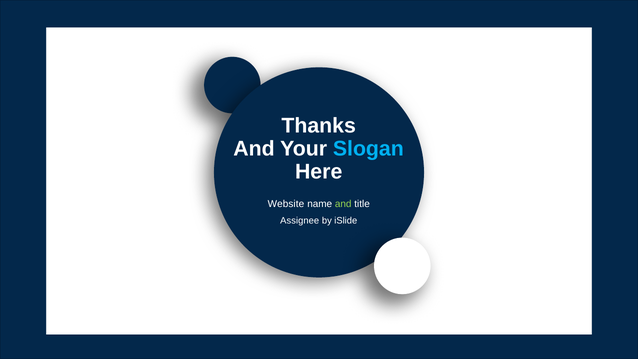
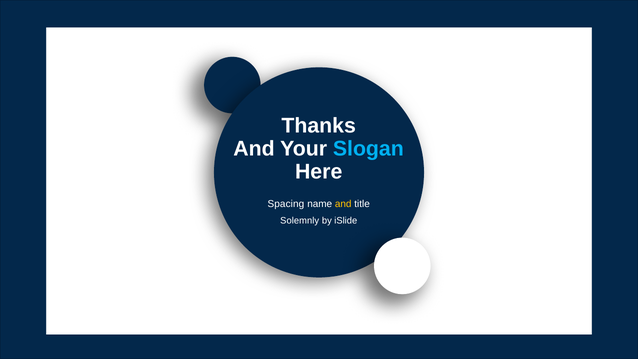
Website: Website -> Spacing (286, 204)
and colour: light green -> yellow (343, 204)
Assignee: Assignee -> Solemnly (300, 220)
